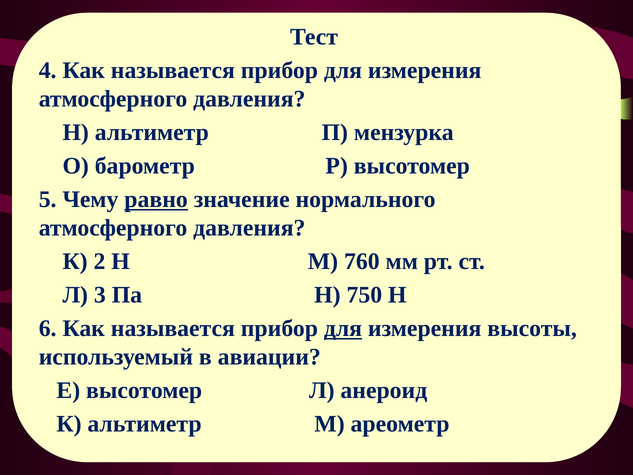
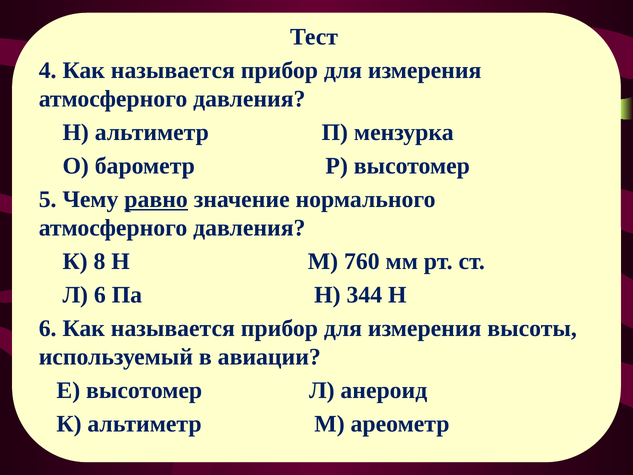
2: 2 -> 8 (99, 261)
Л 3: 3 -> 6 (100, 295)
750: 750 -> 344 (364, 295)
для underline: present -> none (343, 328)
